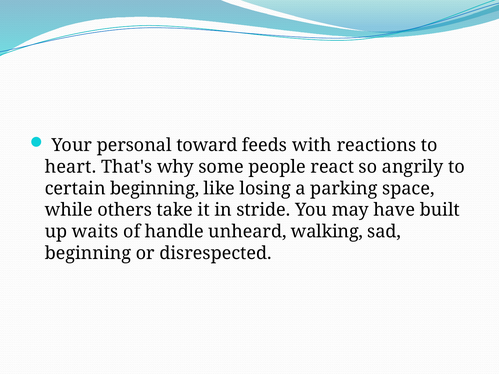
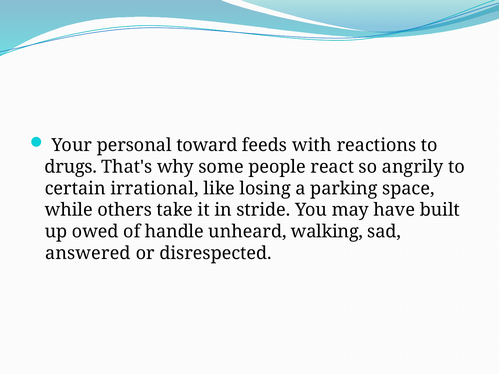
heart: heart -> drugs (71, 167)
certain beginning: beginning -> irrational (155, 189)
waits: waits -> owed (95, 232)
beginning: beginning -> answered (88, 253)
